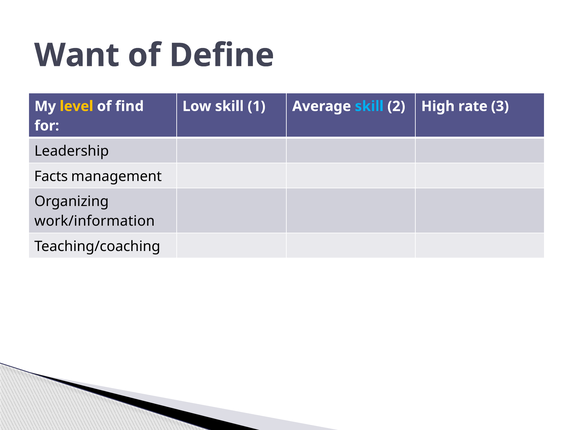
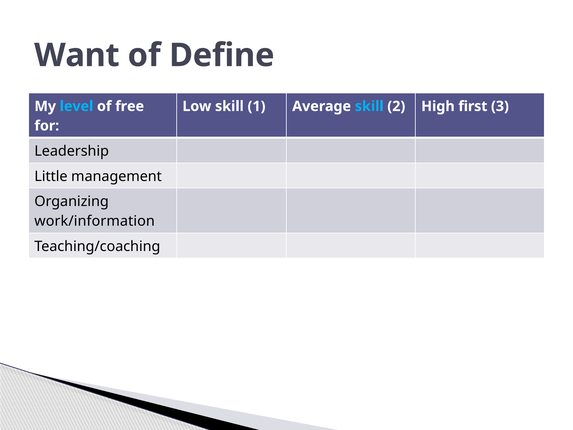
level colour: yellow -> light blue (77, 106)
find: find -> free (130, 106)
rate: rate -> first (473, 106)
Facts: Facts -> Little (51, 176)
